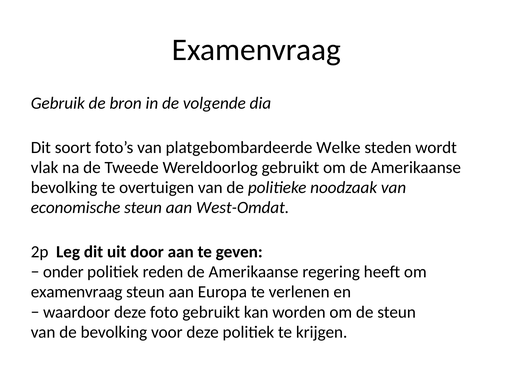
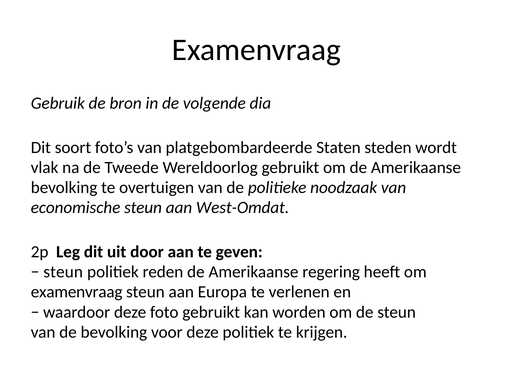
Welke: Welke -> Staten (339, 147)
onder: onder -> steun (63, 272)
